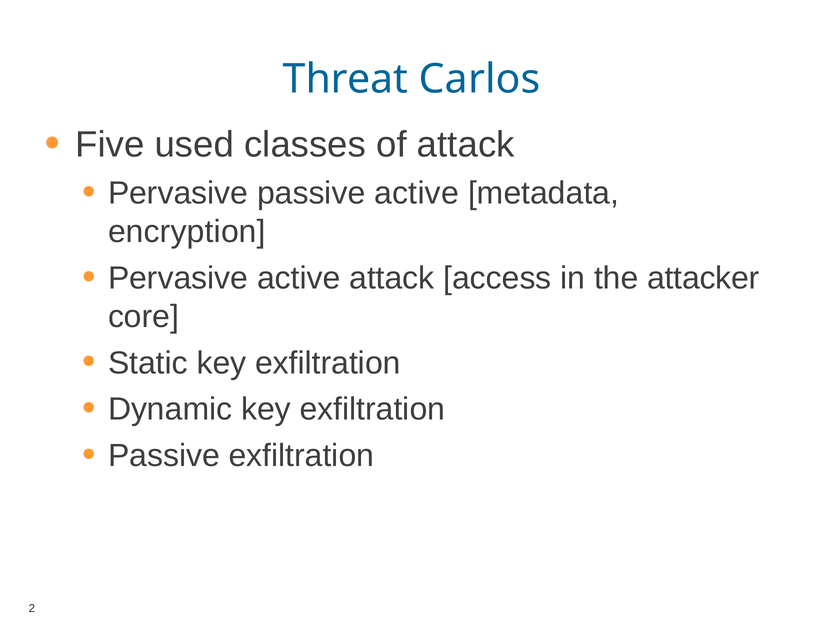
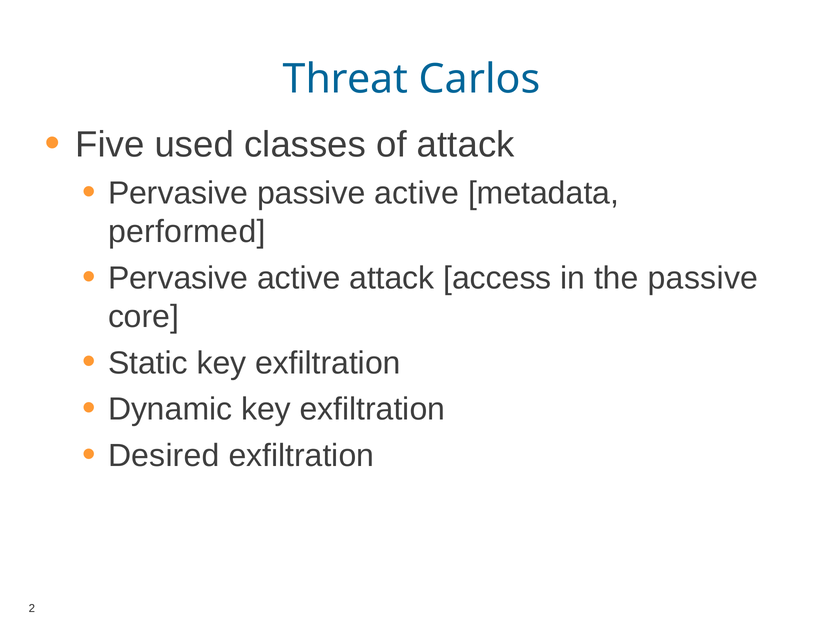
encryption: encryption -> performed (187, 232)
the attacker: attacker -> passive (703, 278)
Passive: Passive -> Desired (164, 456)
